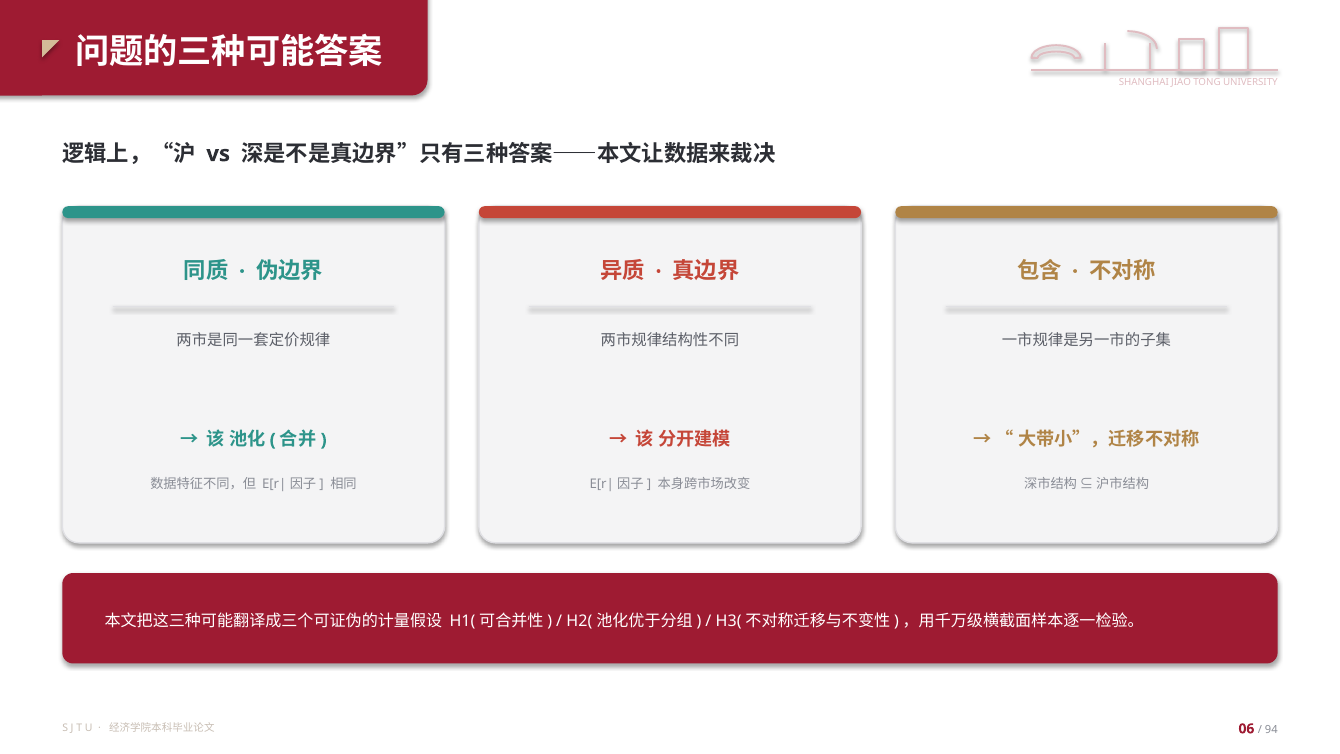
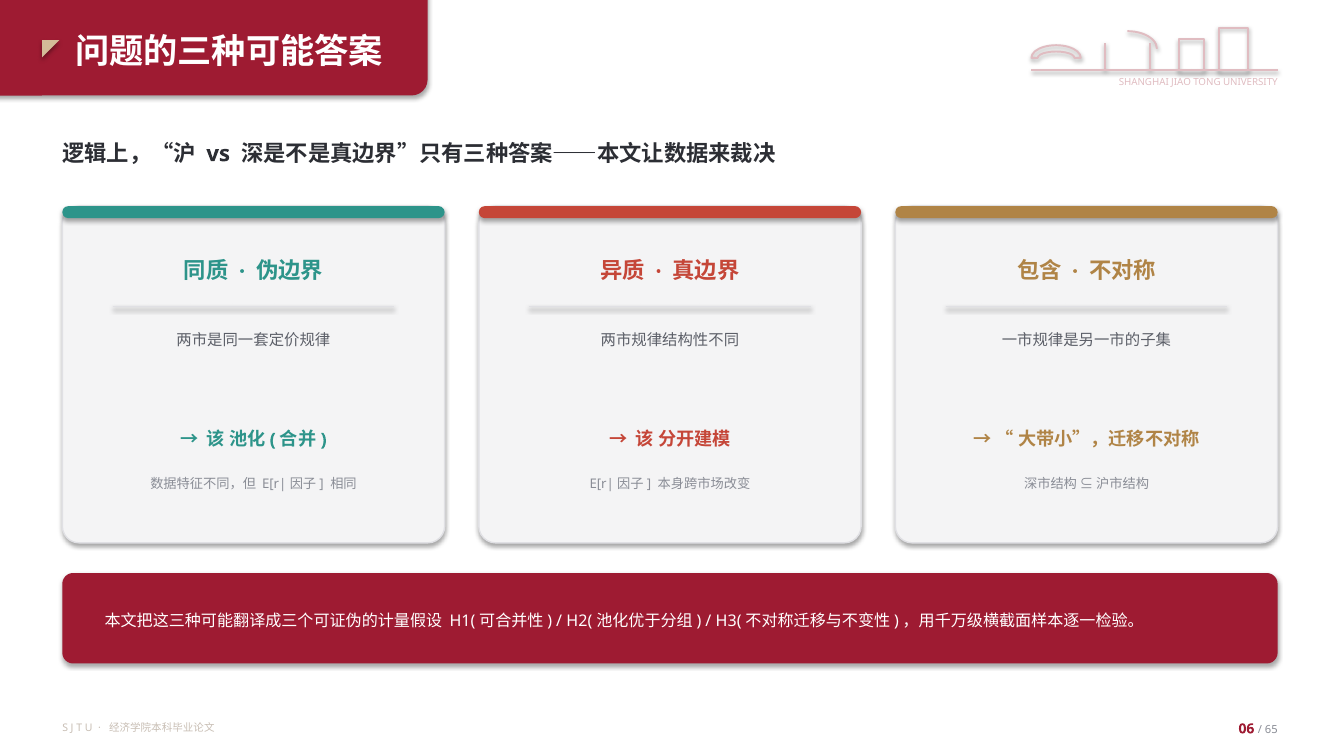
94: 94 -> 65 (1271, 729)
